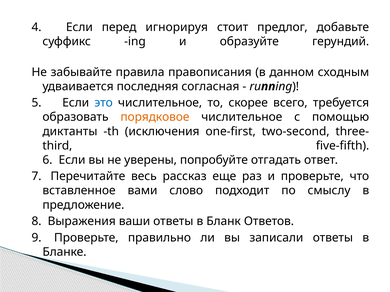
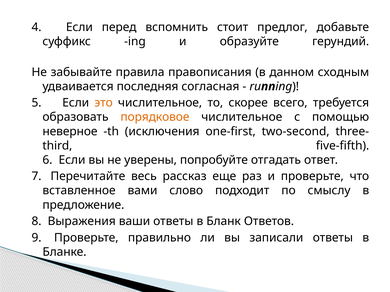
игнорируя: игнорируя -> вспомнить (177, 27)
это colour: blue -> orange (104, 103)
диктанты: диктанты -> неверное (70, 132)
